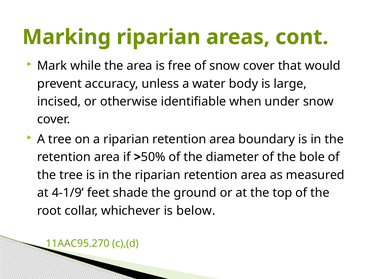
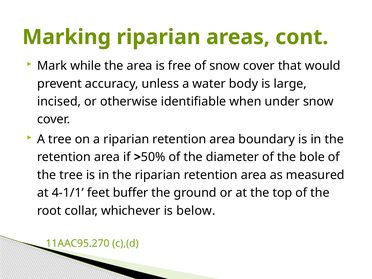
4-1/9: 4-1/9 -> 4-1/1 (68, 193)
shade: shade -> buffer (131, 193)
